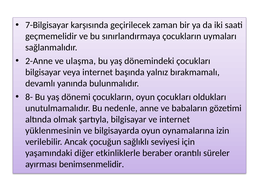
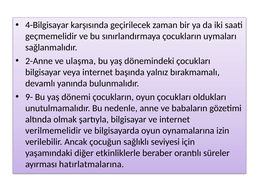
7-Bilgisayar: 7-Bilgisayar -> 4-Bilgisayar (47, 25)
8-: 8- -> 9- (29, 97)
yüklenmesinin: yüklenmesinin -> verilmemelidir (53, 131)
benimsenmelidir: benimsenmelidir -> hatırlatmalarına (91, 164)
